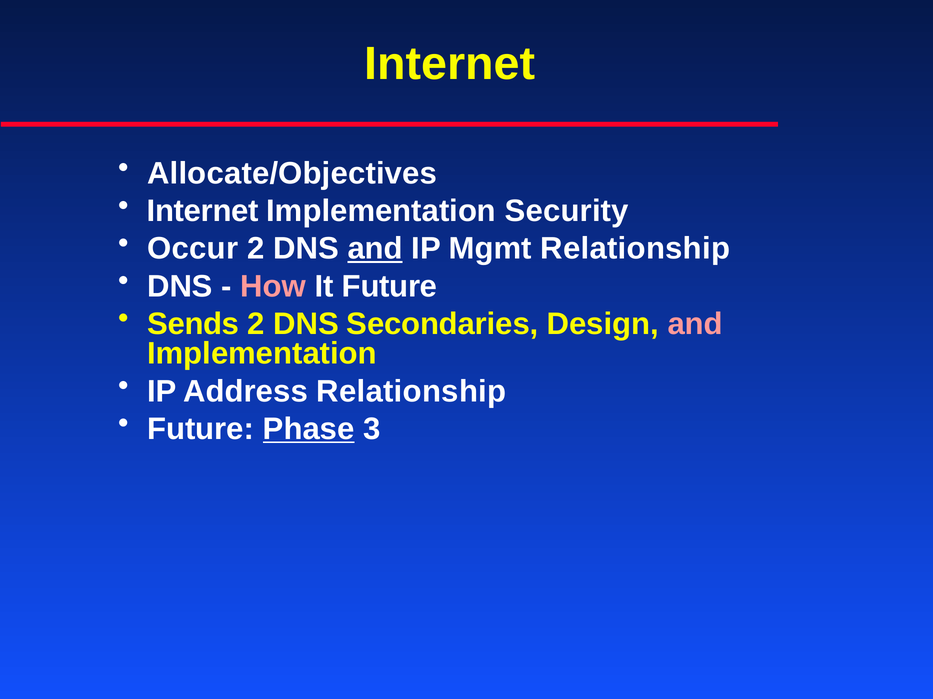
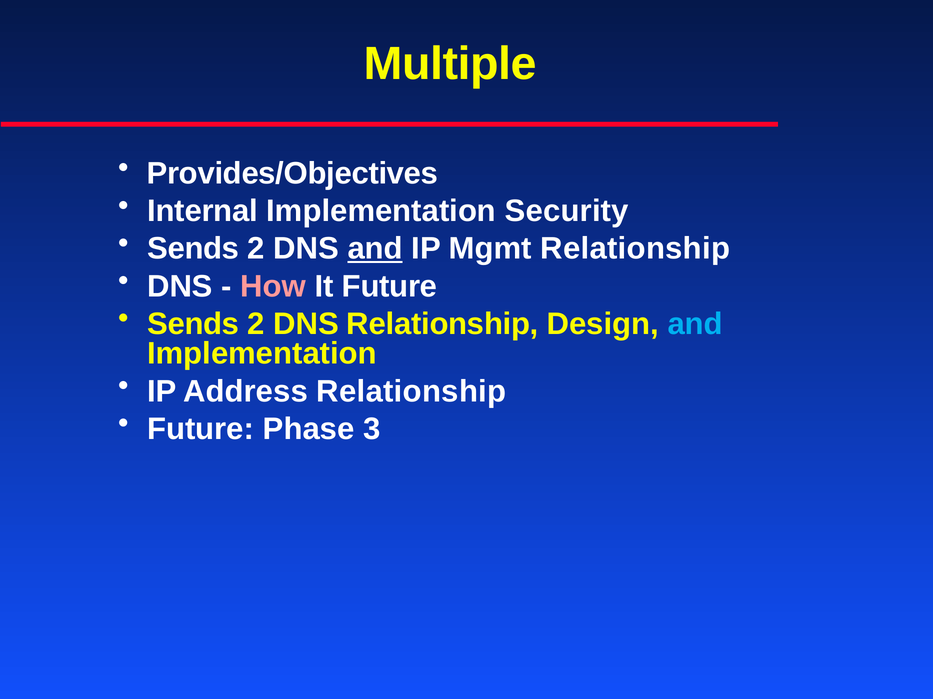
Internet: Internet -> Multiple (450, 64)
Allocate/Objectives: Allocate/Objectives -> Provides/Objectives (292, 174)
Internet: Internet -> Internal (203, 211)
Occur: Occur -> Sends (193, 249)
DNS Secondaries: Secondaries -> Relationship (442, 324)
and colour: pink -> light blue (695, 324)
Phase underline: present -> none (309, 429)
